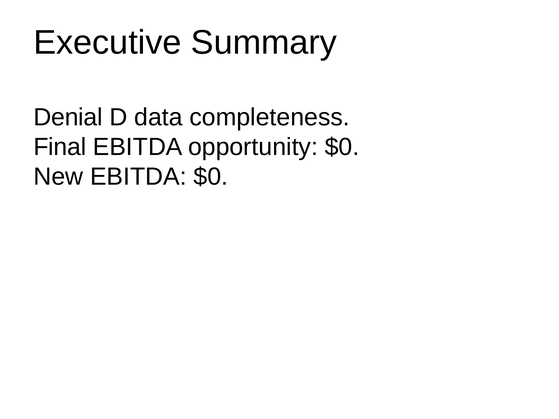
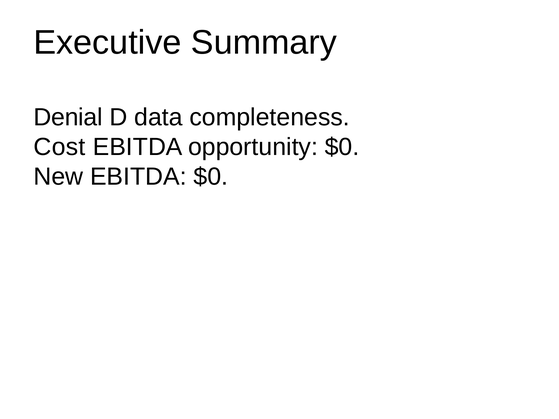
Final: Final -> Cost (60, 147)
